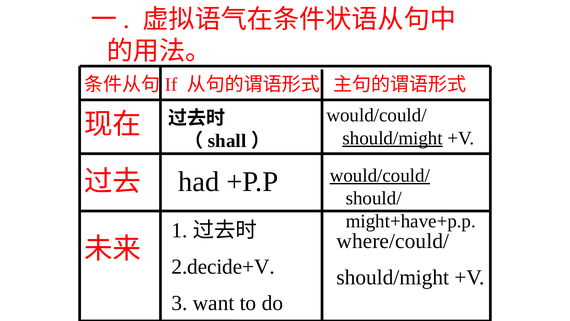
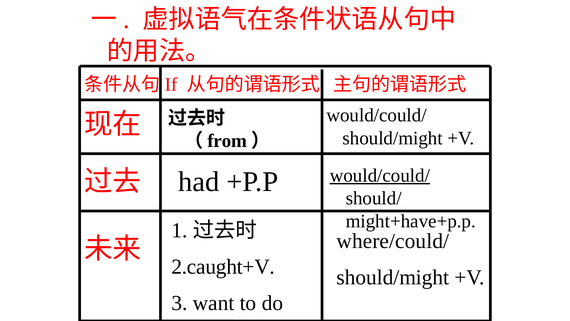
should/might underline: present -> none (393, 138)
shall: shall -> from (227, 141)
2.decide+V: 2.decide+V -> 2.caught+V (223, 266)
